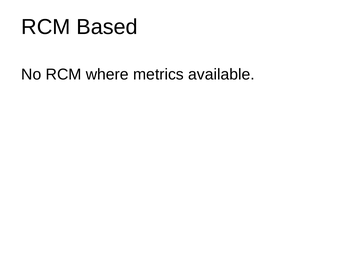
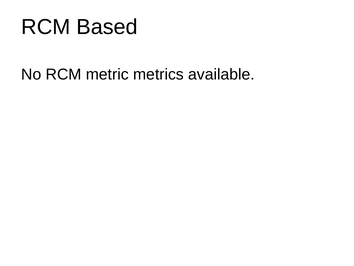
where: where -> metric (107, 74)
